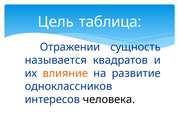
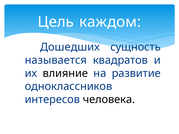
таблица: таблица -> каждом (110, 22)
Отражении: Отражении -> Дошедших (70, 47)
влияние colour: orange -> black (65, 73)
